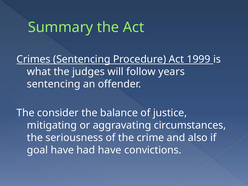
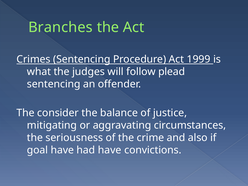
Summary: Summary -> Branches (60, 27)
years: years -> plead (172, 72)
